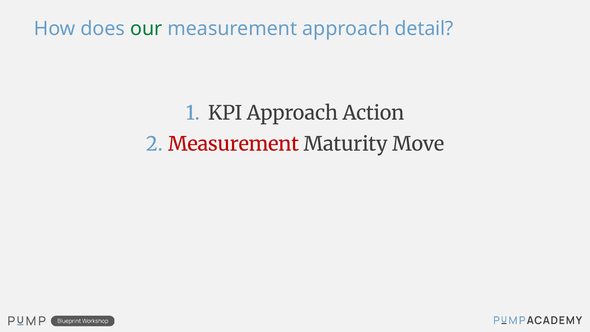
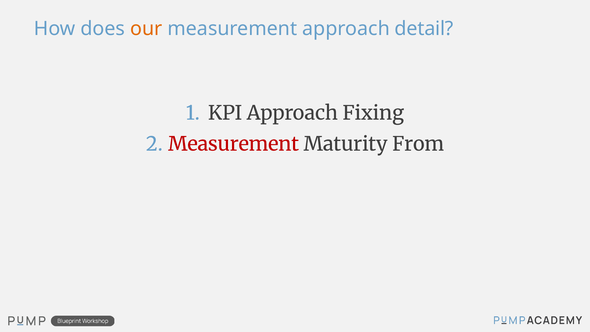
our colour: green -> orange (146, 29)
Action: Action -> Fixing (373, 113)
Move: Move -> From (418, 144)
